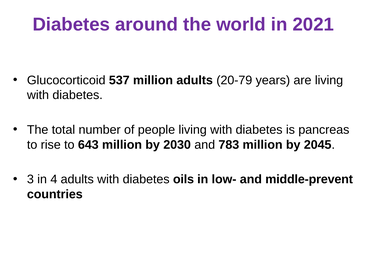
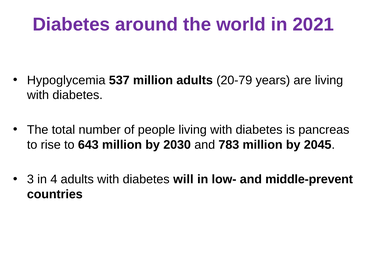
Glucocorticoid: Glucocorticoid -> Hypoglycemia (66, 80)
oils: oils -> will (183, 179)
